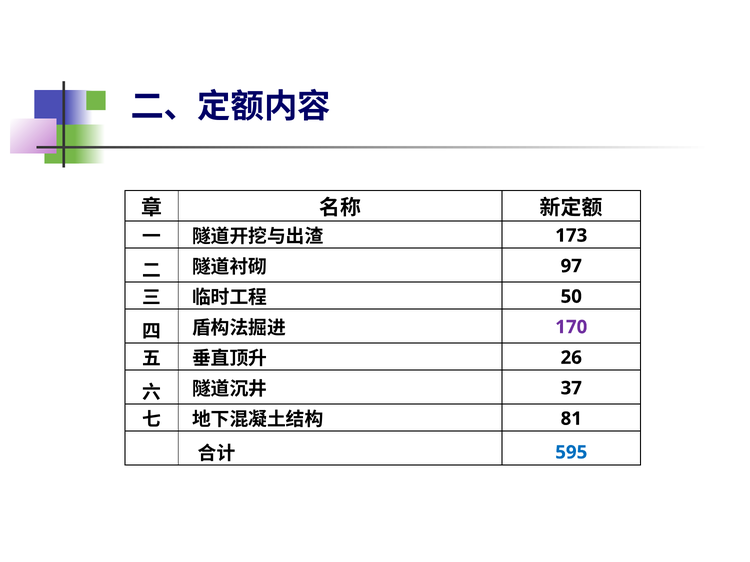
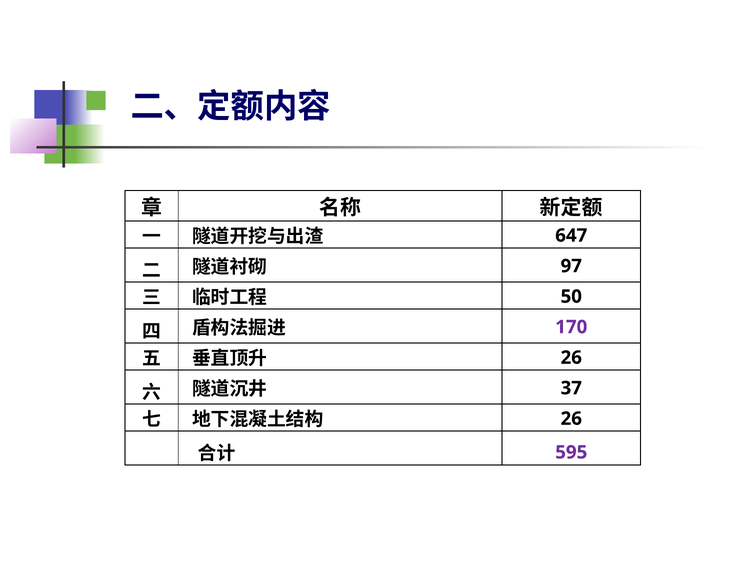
173: 173 -> 647 (571, 236)
81: 81 -> 26 (571, 419)
595 colour: blue -> purple (571, 453)
